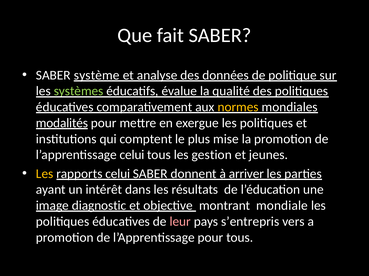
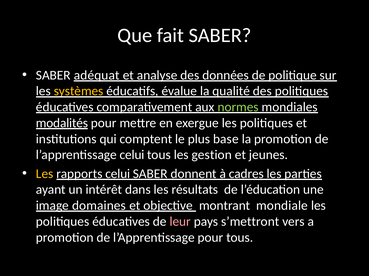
système: système -> adéquat (97, 75)
systèmes colour: light green -> yellow (79, 91)
normes colour: yellow -> light green (238, 107)
mise: mise -> base (226, 139)
arriver: arriver -> cadres (246, 174)
diagnostic: diagnostic -> domaines (99, 206)
s’entrepris: s’entrepris -> s’mettront (250, 222)
